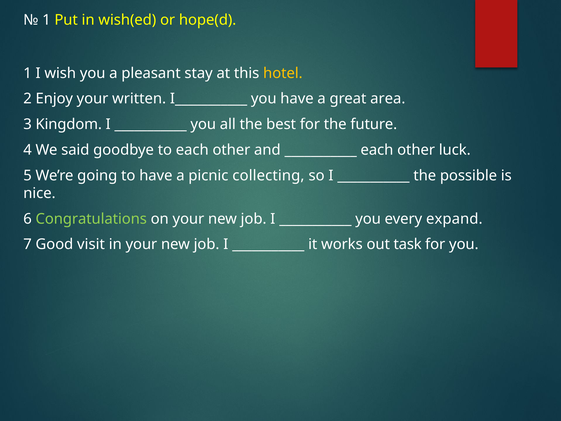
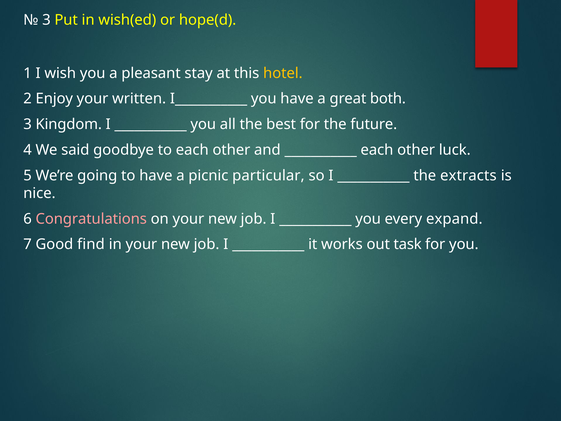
1: 1 -> 3 (46, 20)
area: area -> both (388, 99)
collecting: collecting -> particular (268, 175)
possible: possible -> extracts (468, 175)
Congratulations colour: light green -> pink (91, 219)
visit: visit -> find (91, 244)
